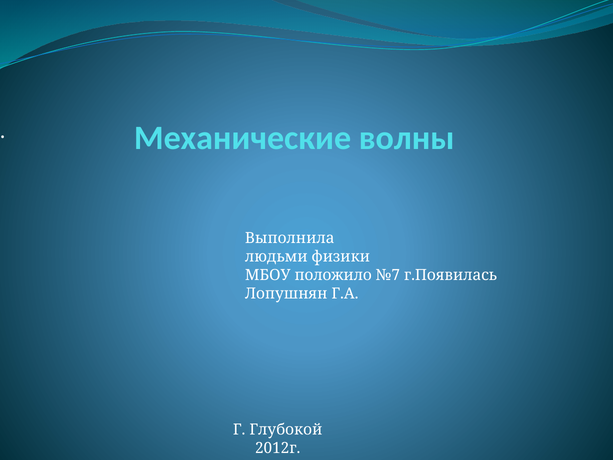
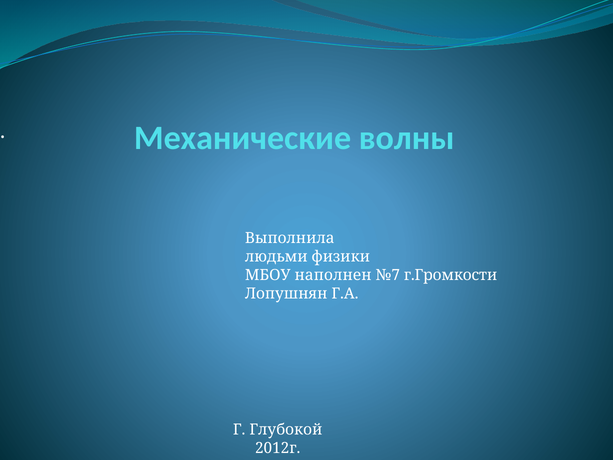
положило: положило -> наполнен (333, 275)
г.Появилась: г.Появилась -> г.Громкости (451, 275)
